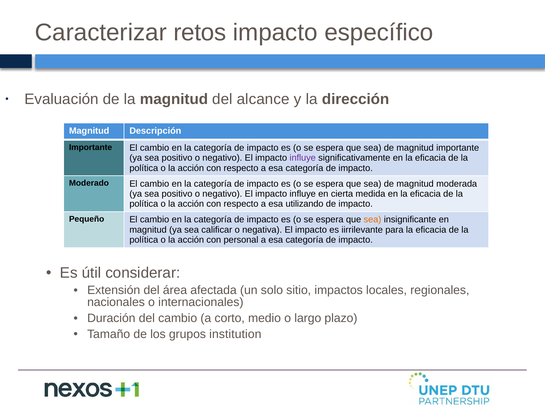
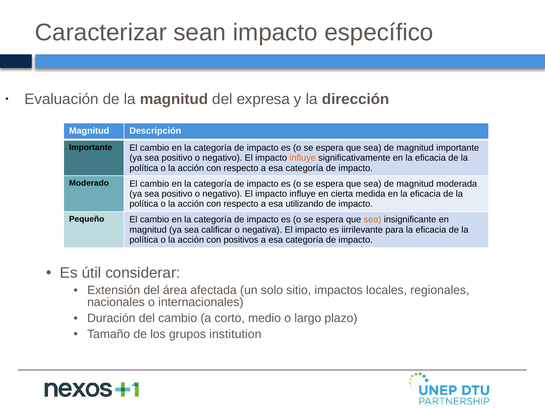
retos: retos -> sean (200, 33)
alcance: alcance -> expresa (263, 99)
influye colour: purple -> orange (303, 158)
personal: personal -> positivos (241, 240)
